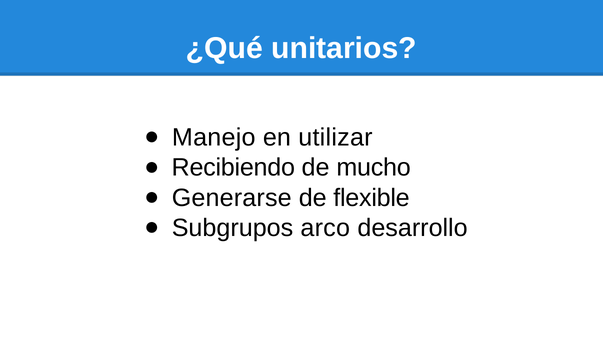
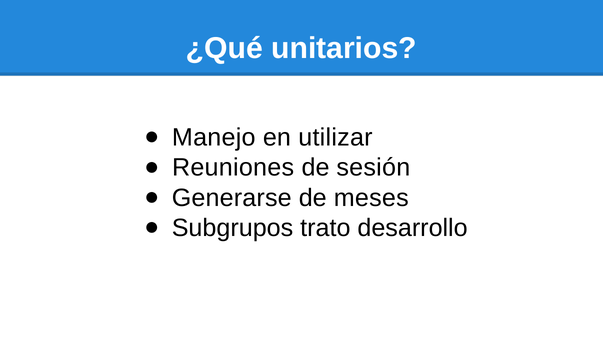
Recibiendo: Recibiendo -> Reuniones (233, 168)
mucho: mucho -> sesión (373, 168)
flexible: flexible -> meses (371, 198)
arco: arco -> trato (325, 228)
